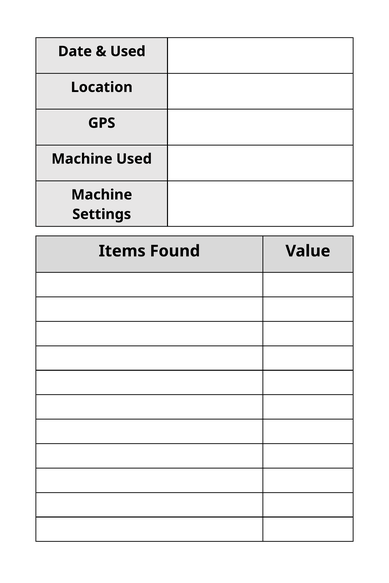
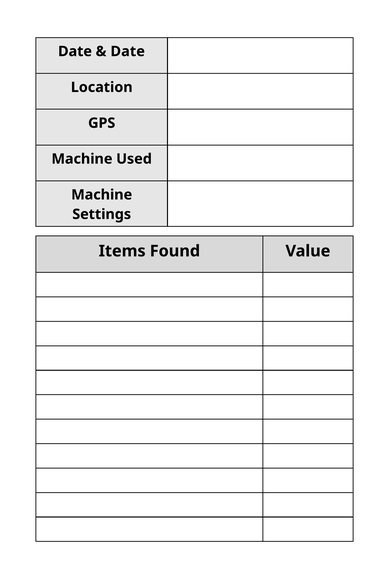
Used: Used -> Date (128, 51)
